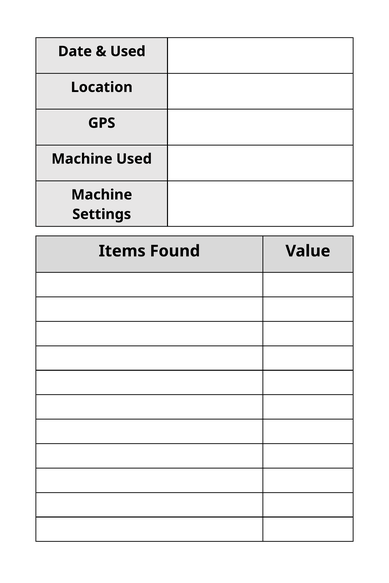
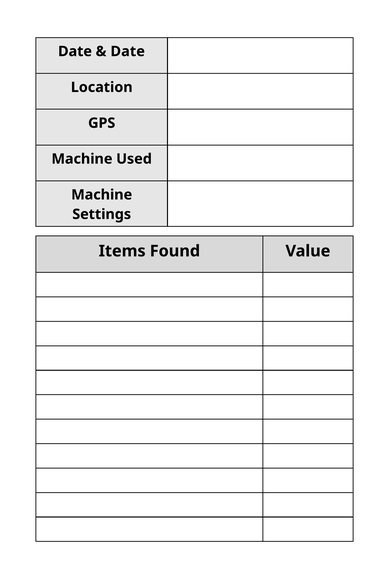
Used: Used -> Date (128, 51)
